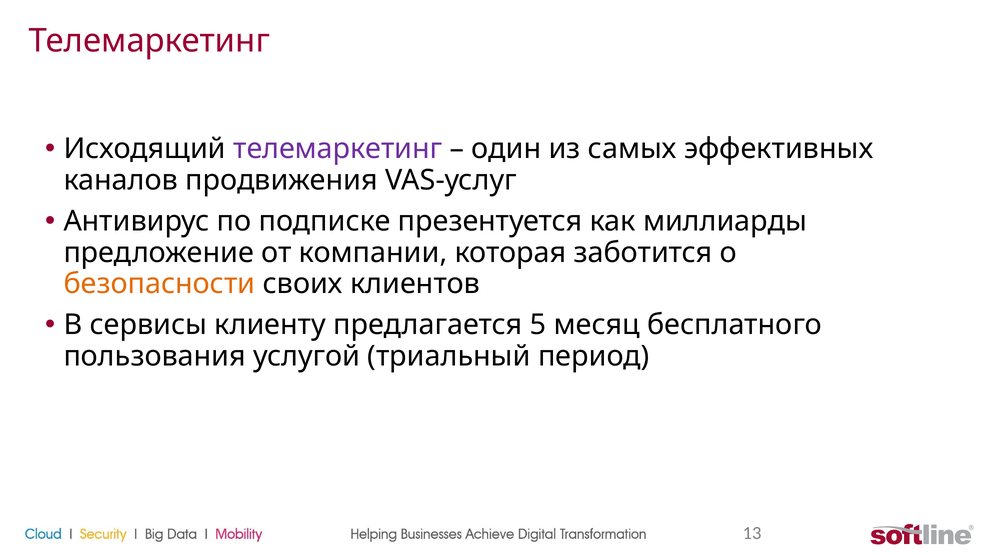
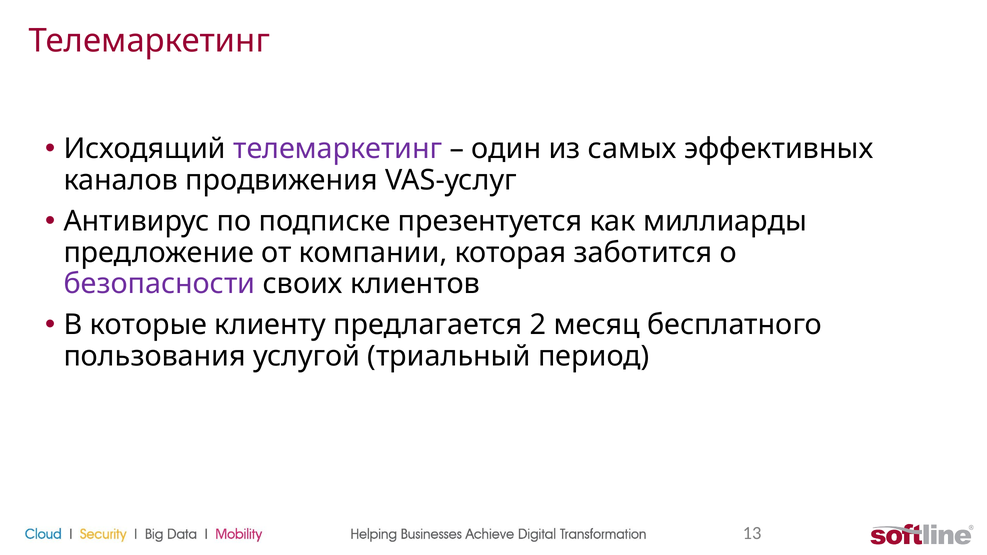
безопасности colour: orange -> purple (159, 284)
сервисы: сервисы -> которые (148, 325)
5: 5 -> 2 (538, 325)
